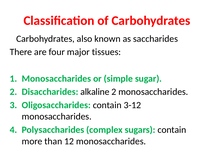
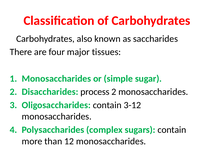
alkaline: alkaline -> process (95, 92)
